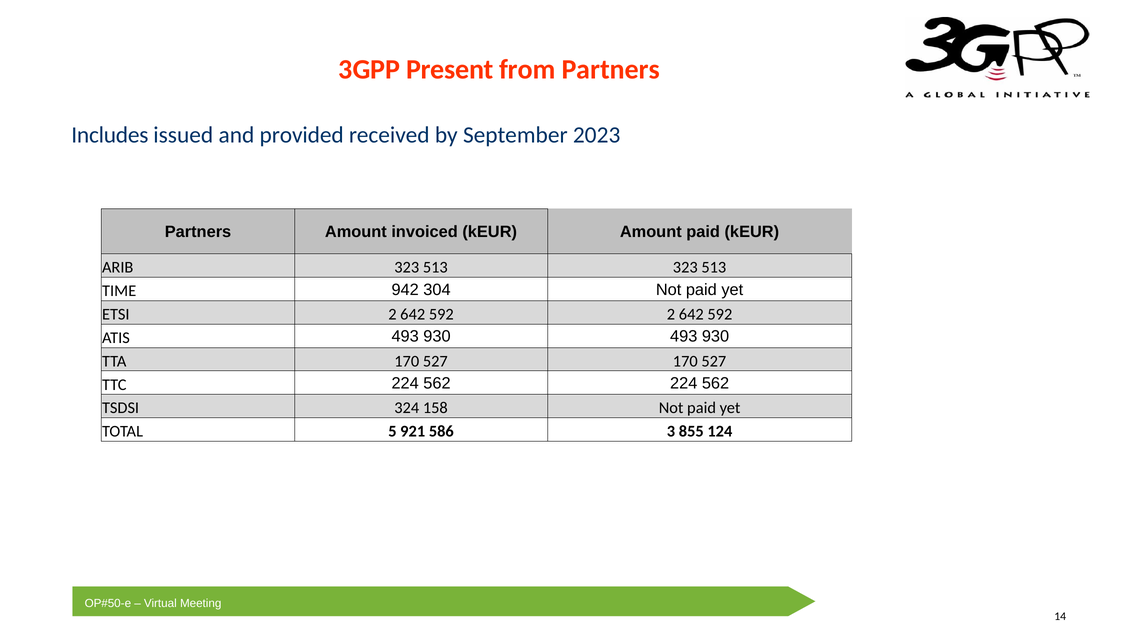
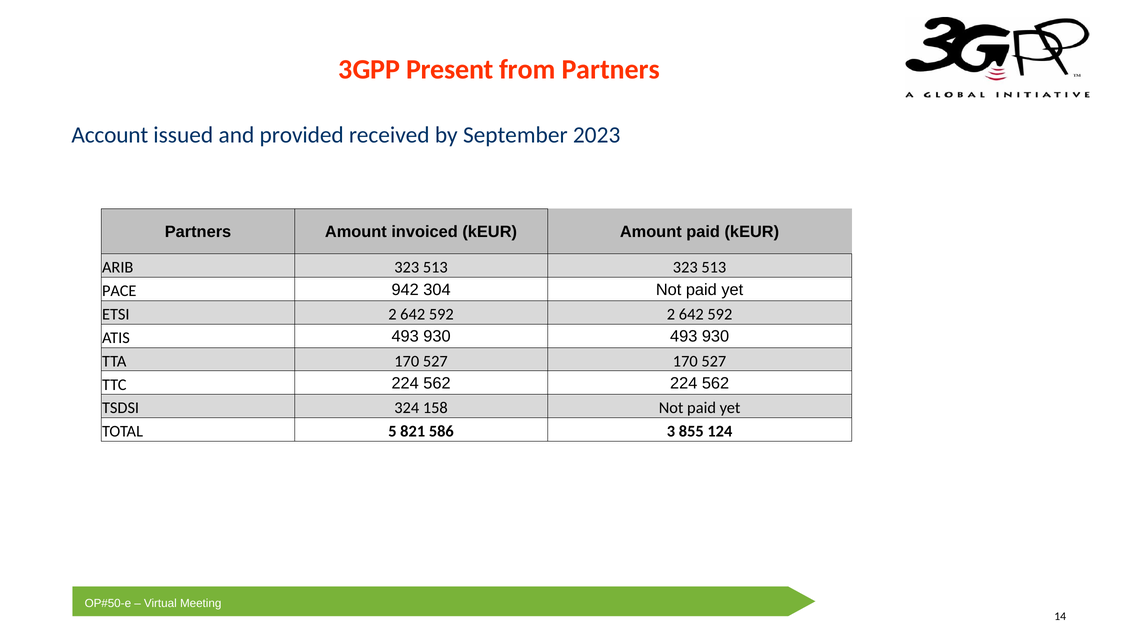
Includes: Includes -> Account (110, 135)
TIME: TIME -> PACE (119, 291)
921: 921 -> 821 (413, 432)
